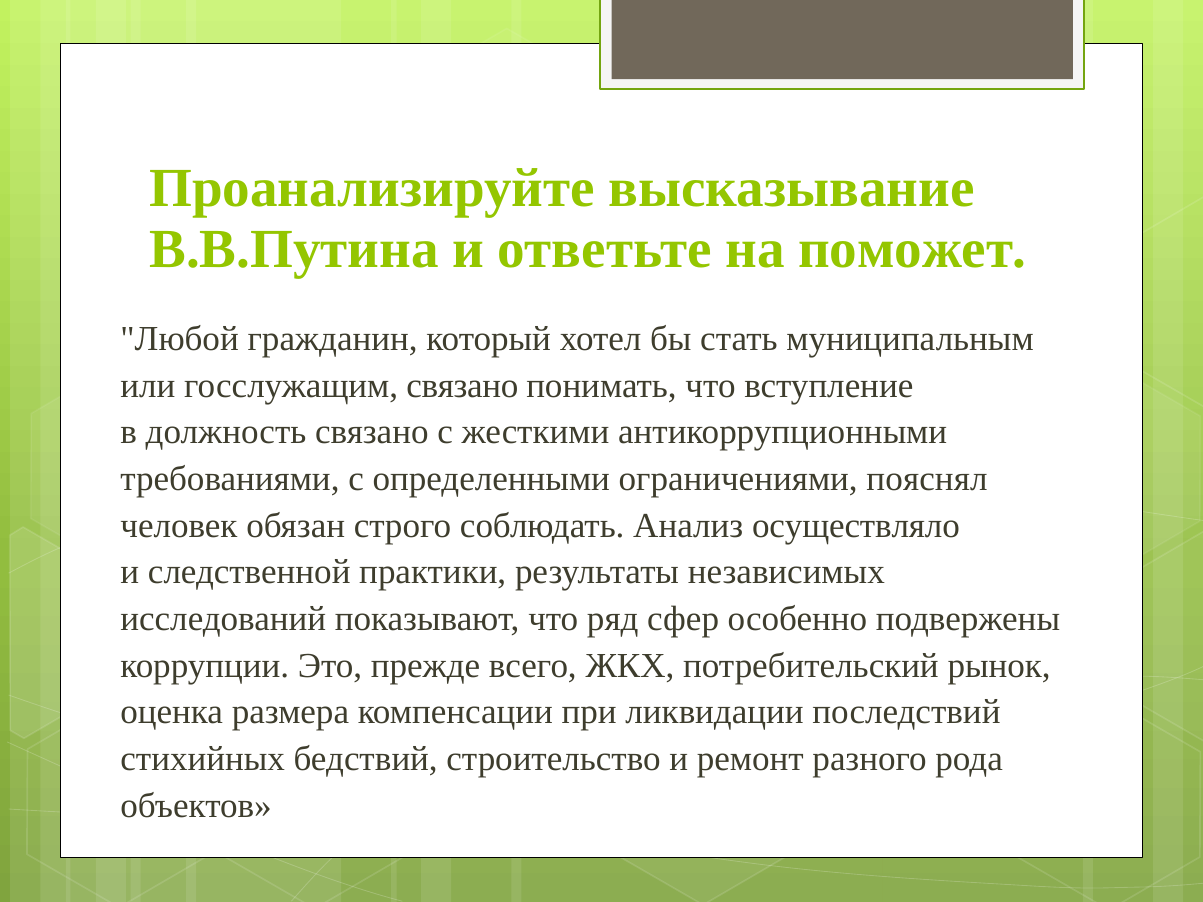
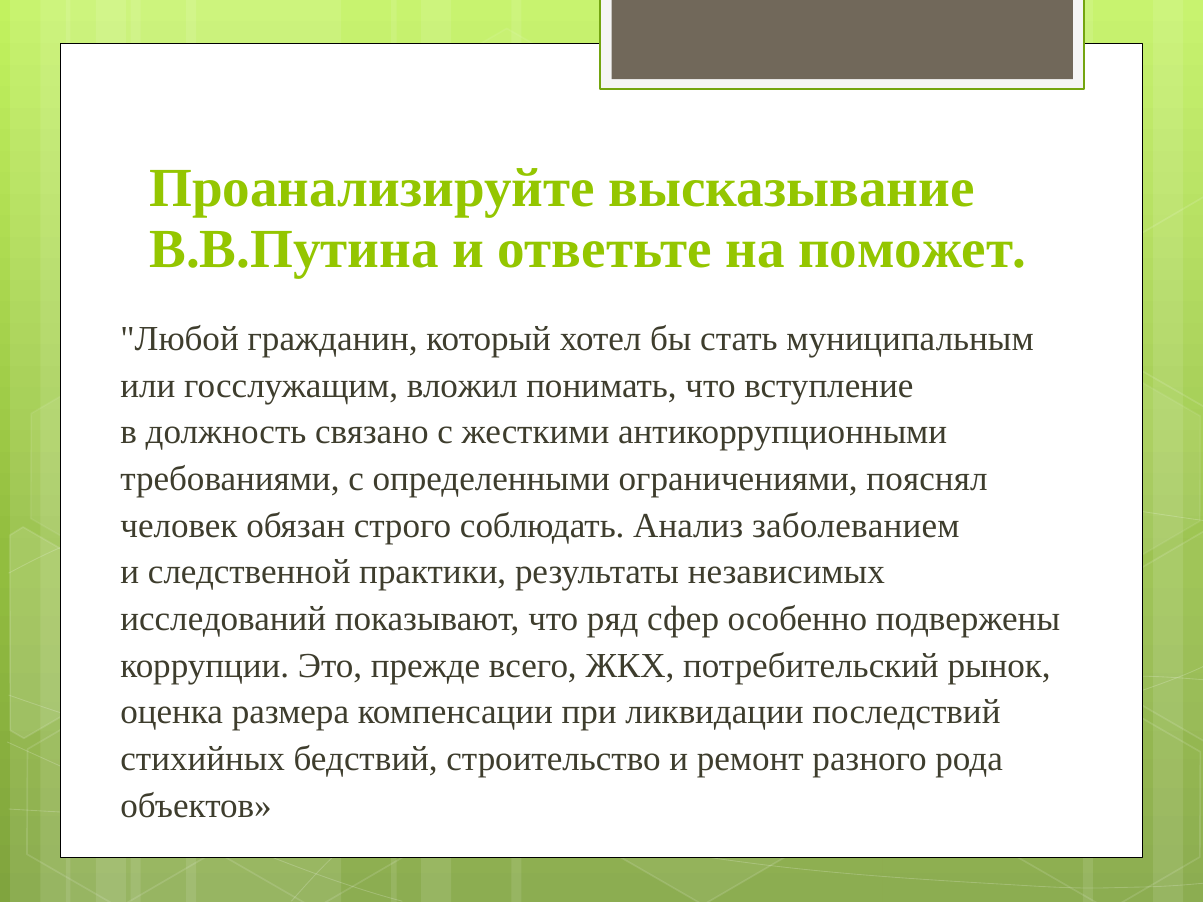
госслужащим связано: связано -> вложил (462, 386)
осуществляло: осуществляло -> заболеванием (856, 526)
